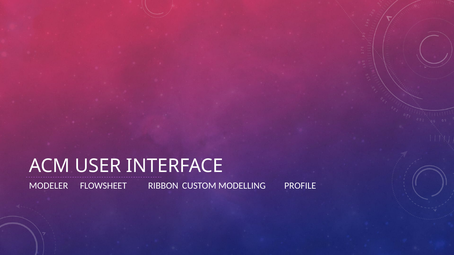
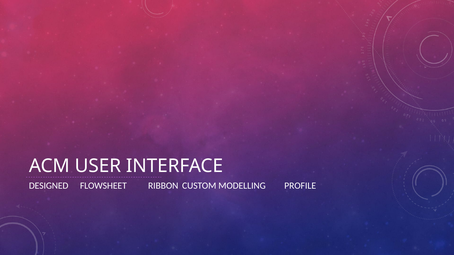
MODELER: MODELER -> DESIGNED (49, 186)
